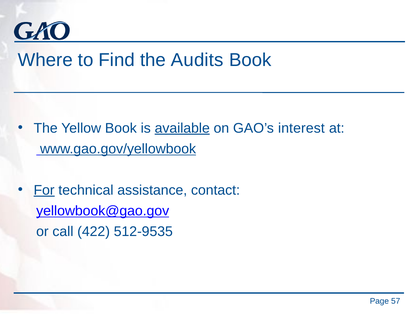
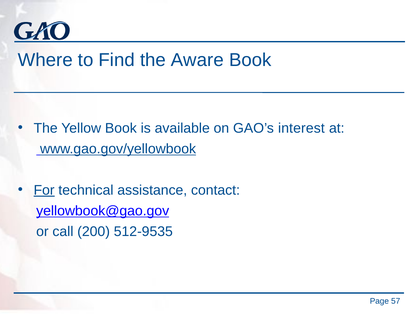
Audits: Audits -> Aware (197, 60)
available underline: present -> none (182, 128)
422: 422 -> 200 (94, 232)
